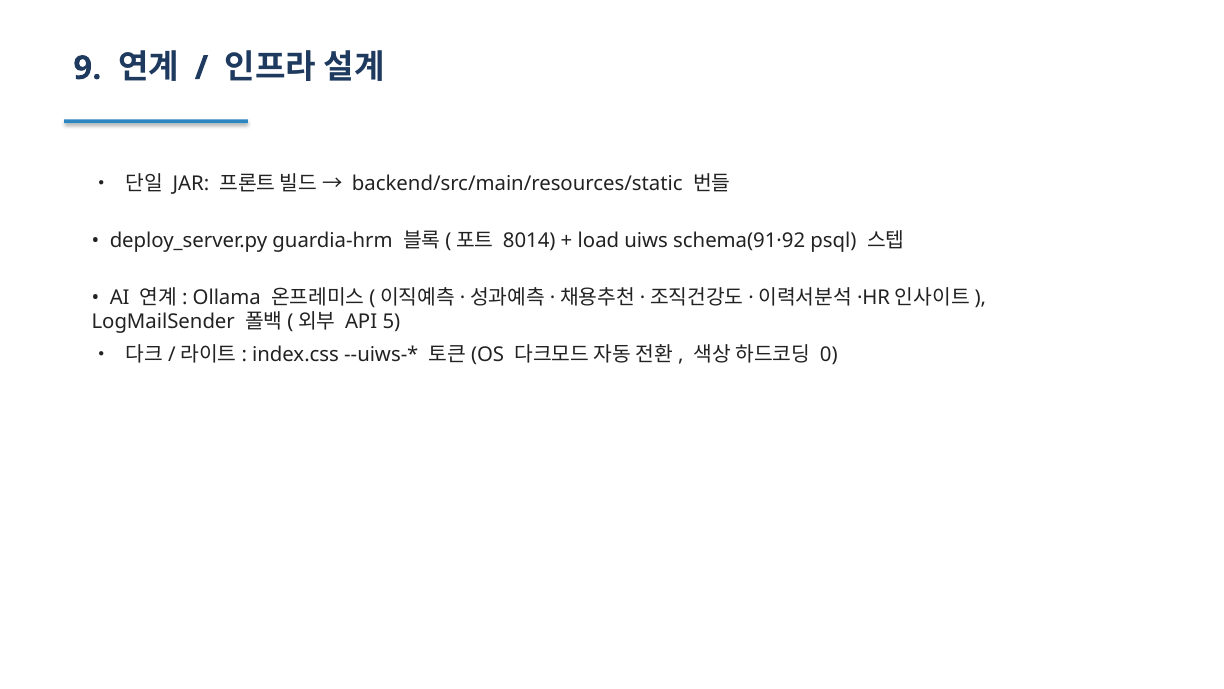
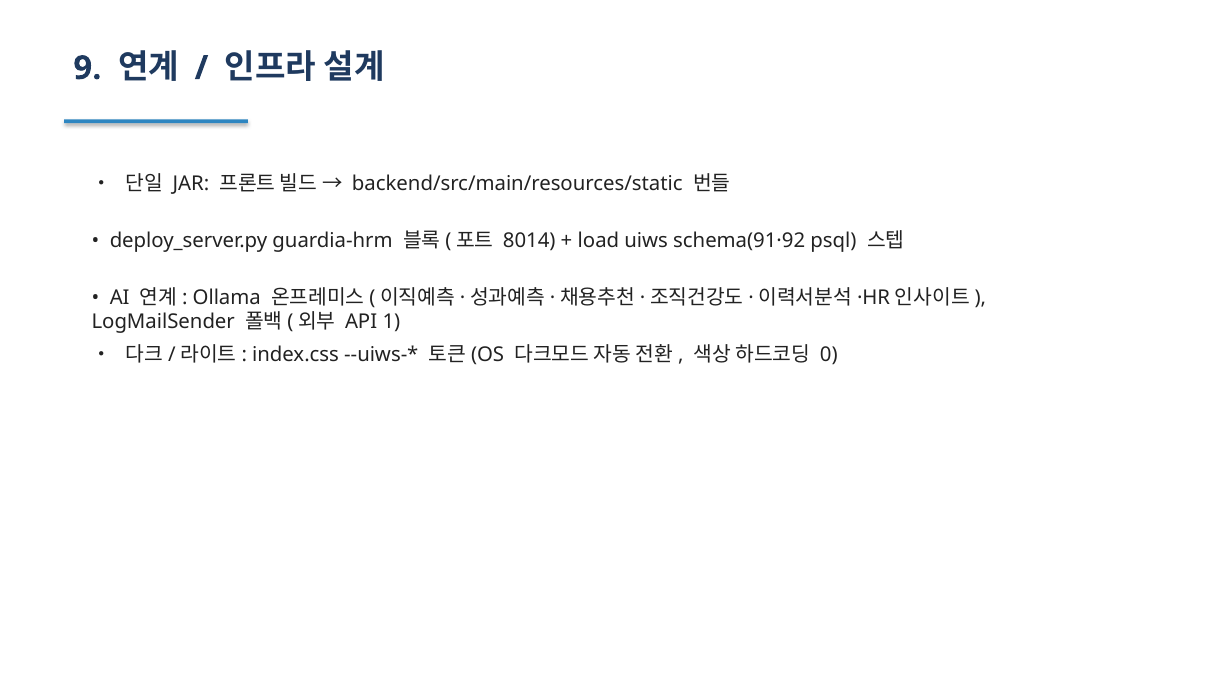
5: 5 -> 1 (391, 322)
